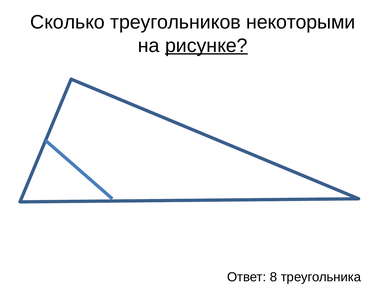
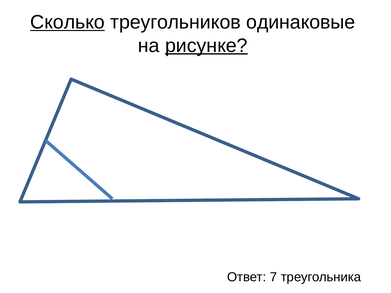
Сколько underline: none -> present (67, 22)
некоторыми: некоторыми -> одинаковые (301, 22)
8: 8 -> 7 (274, 277)
